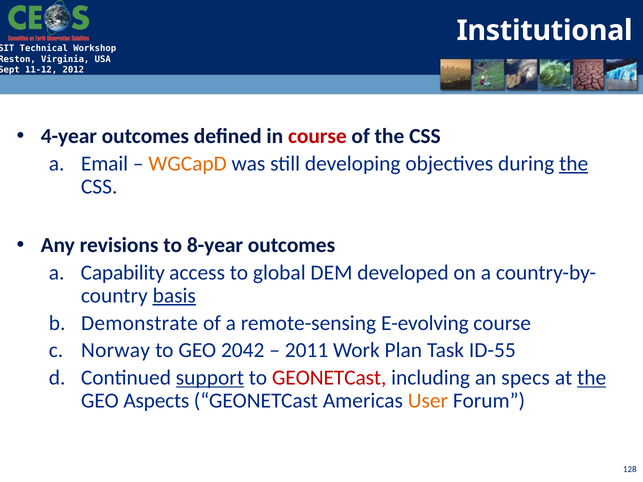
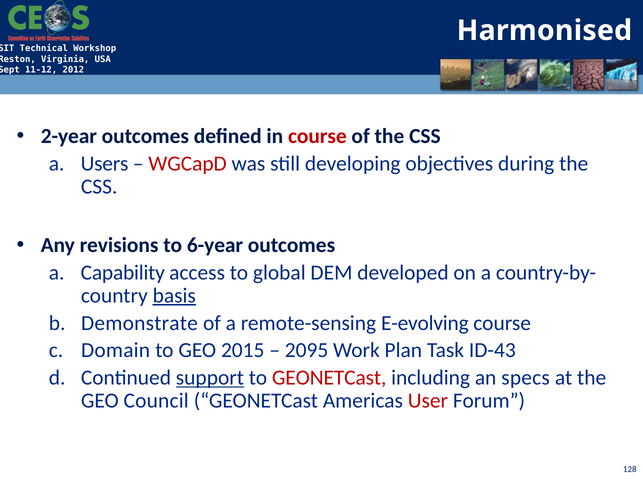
Institutional: Institutional -> Harmonised (544, 31)
4-year: 4-year -> 2-year (69, 136)
Email: Email -> Users (105, 164)
WGCapD colour: orange -> red (188, 164)
the underline: present -> none (574, 164)
8-year: 8-year -> 6-year (215, 245)
Norway: Norway -> Domain (116, 351)
2042: 2042 -> 2015 (243, 351)
2011: 2011 -> 2095 (307, 351)
ID-55: ID-55 -> ID-43 (492, 351)
the underline: present -> none (592, 378)
Aspects: Aspects -> Council (156, 401)
User colour: orange -> red (428, 401)
